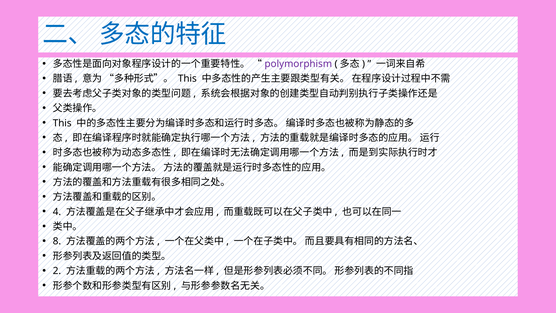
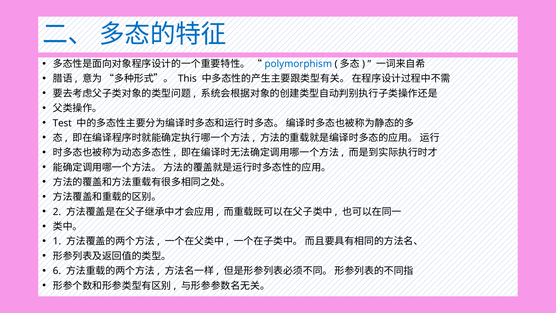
polymorphism colour: purple -> blue (298, 64)
This: This -> Test (62, 123)
4: 4 -> 2 (57, 212)
8: 8 -> 1 (57, 241)
2: 2 -> 6 (57, 271)
